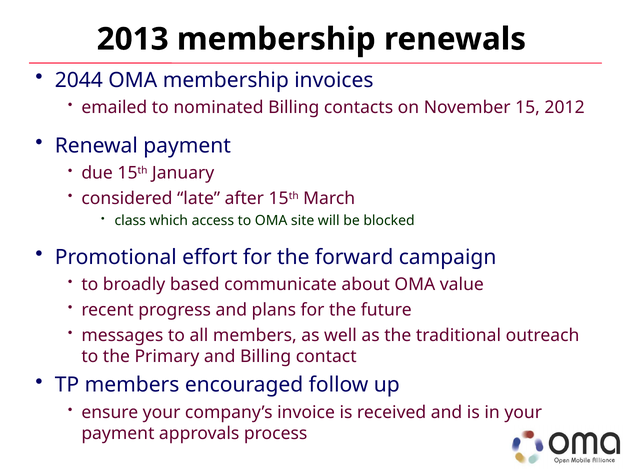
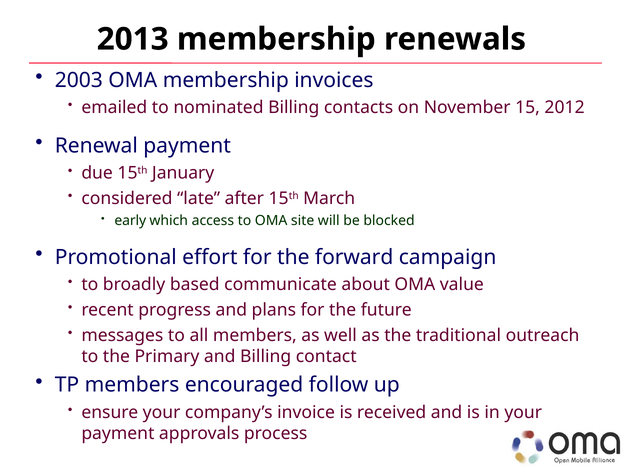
2044: 2044 -> 2003 (79, 80)
class: class -> early (130, 221)
